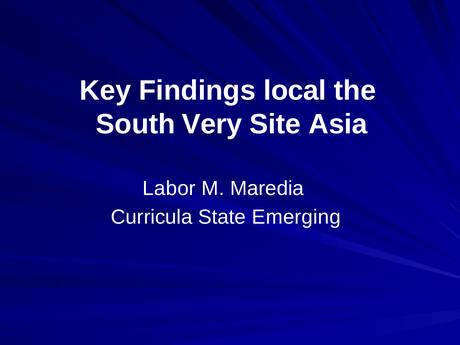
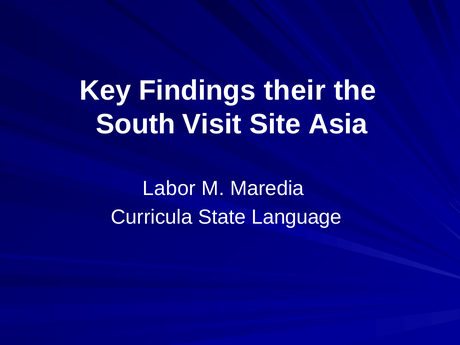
local: local -> their (295, 90)
Very: Very -> Visit (212, 124)
Emerging: Emerging -> Language (297, 217)
